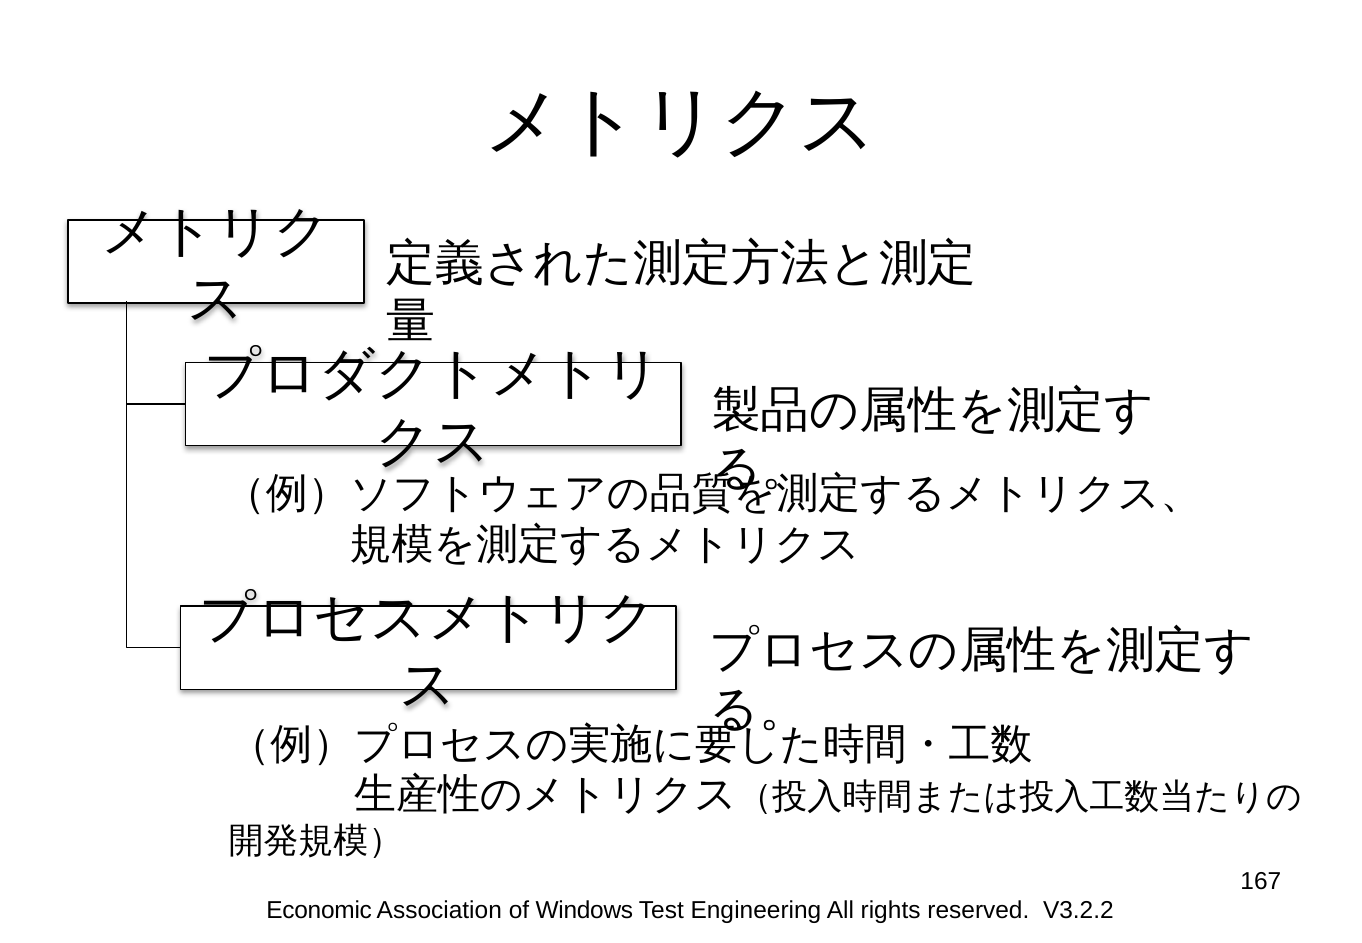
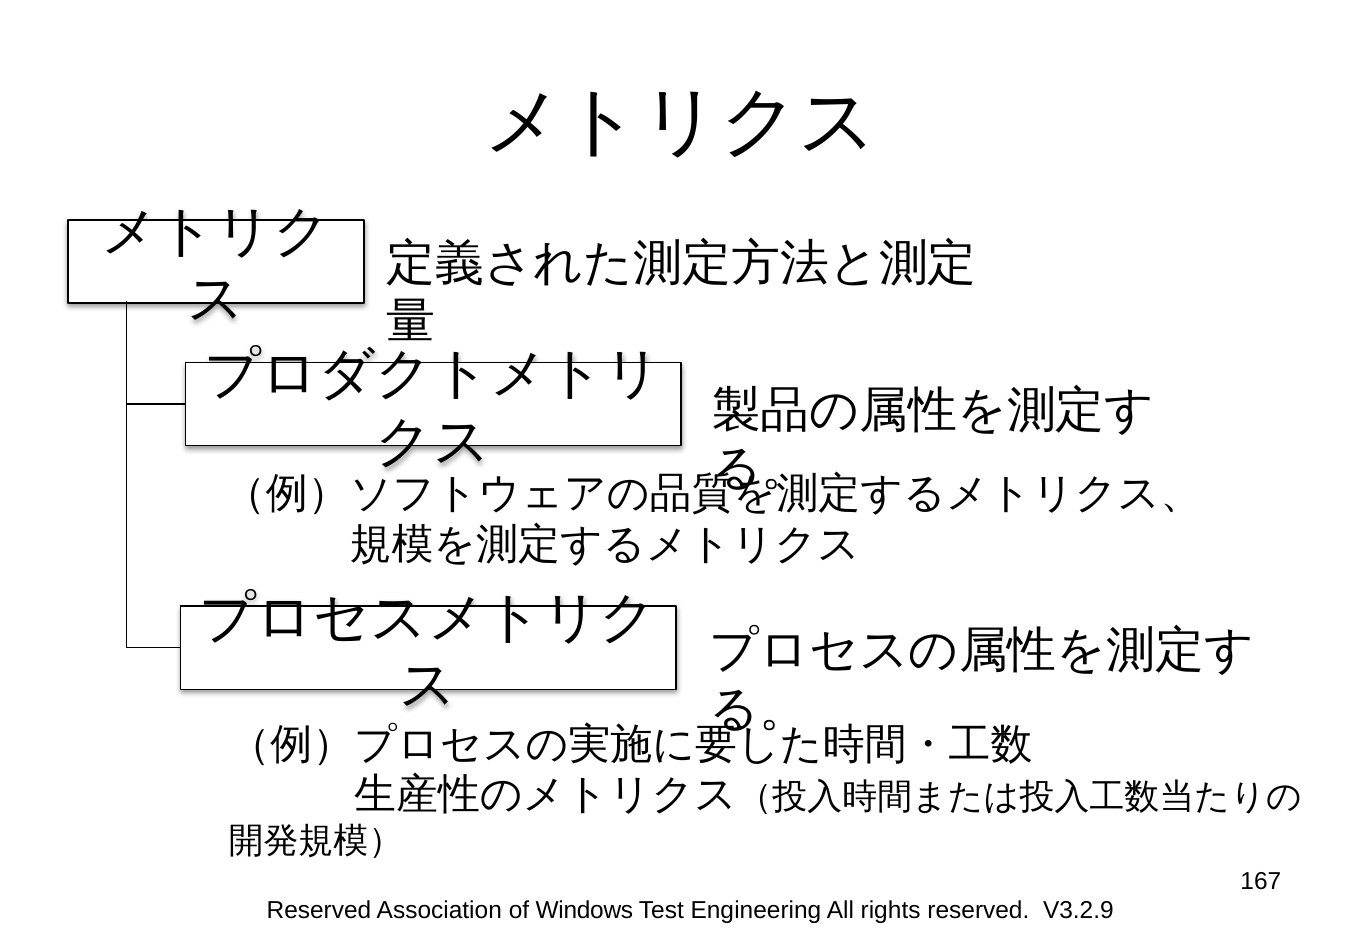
Economic: Economic -> Reserved (319, 910)
V3.2.2: V3.2.2 -> V3.2.9 (1078, 910)
